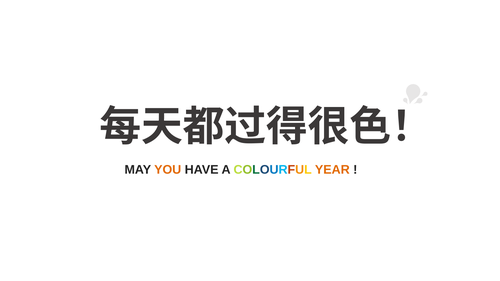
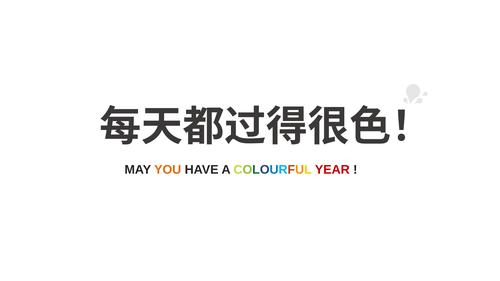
YEAR colour: orange -> red (332, 170)
